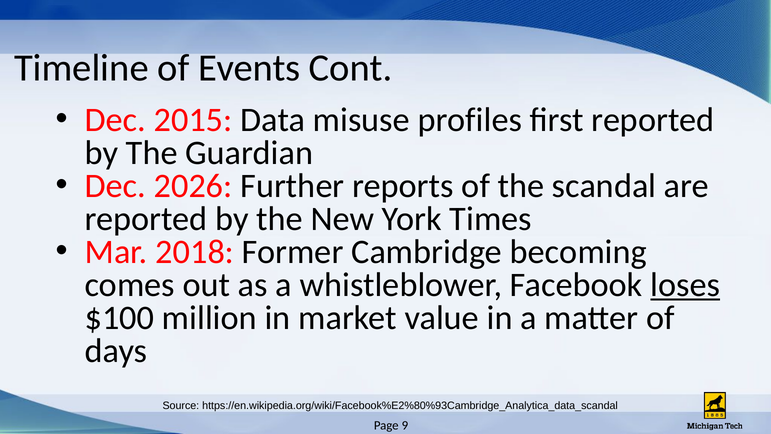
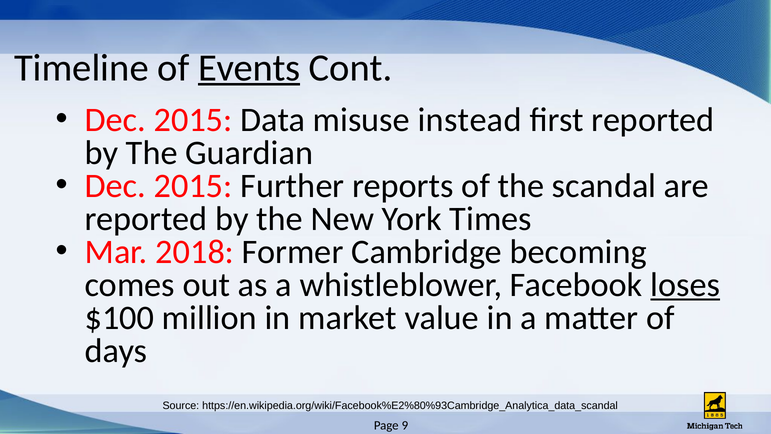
Events underline: none -> present (249, 68)
profiles: profiles -> instead (470, 120)
2026: 2026 -> 2015 (193, 186)
